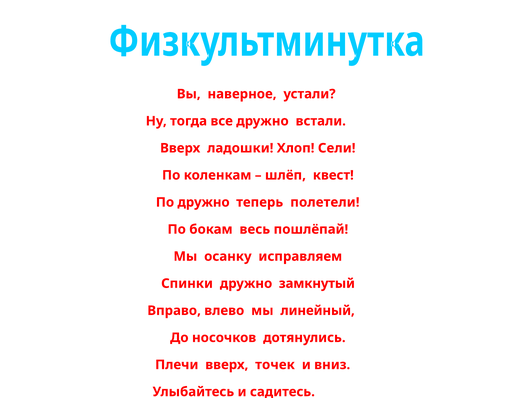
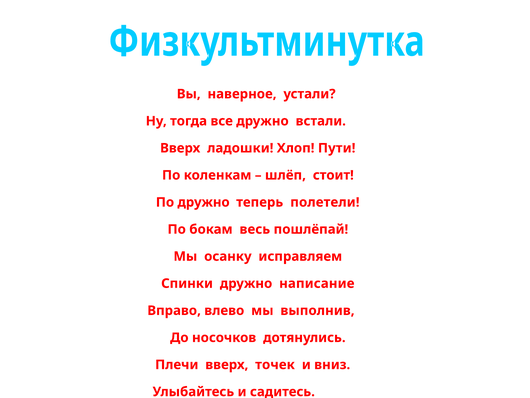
Сели: Сели -> Пути (337, 148)
квест: квест -> стоит (333, 175)
замкнутый: замкнутый -> написание (317, 283)
линейный: линейный -> выполнив (317, 310)
